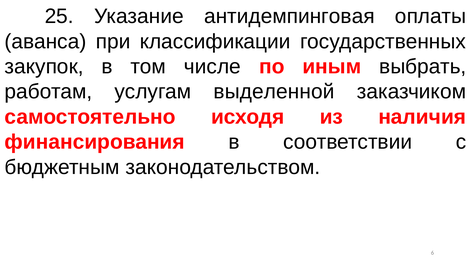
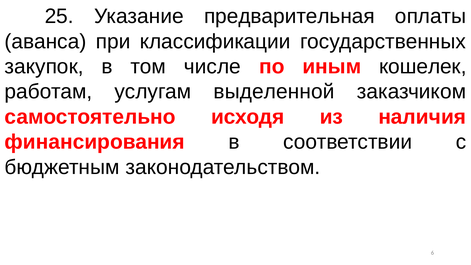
антидемпинговая: антидемпинговая -> предварительная (289, 16)
выбрать: выбрать -> кошелек (423, 67)
